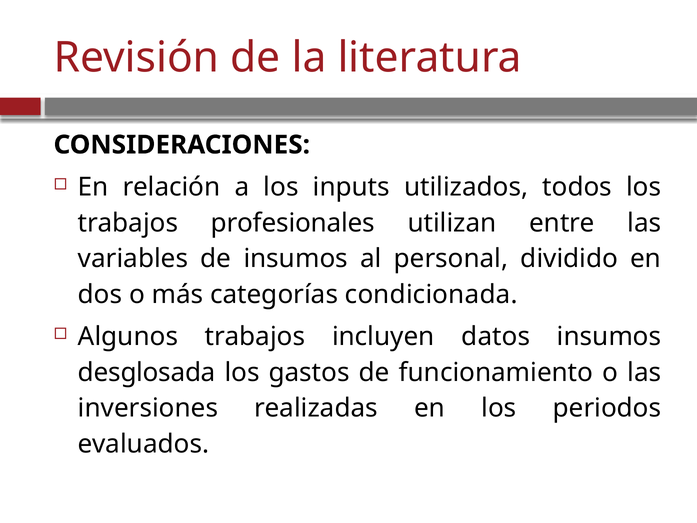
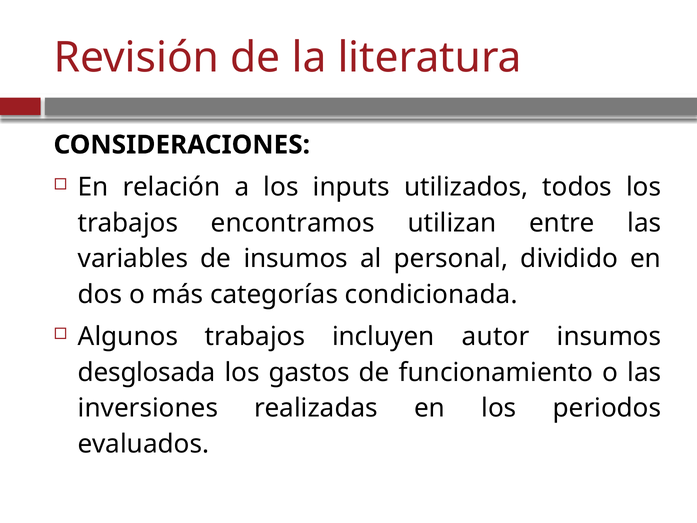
profesionales: profesionales -> encontramos (293, 223)
datos: datos -> autor (496, 337)
